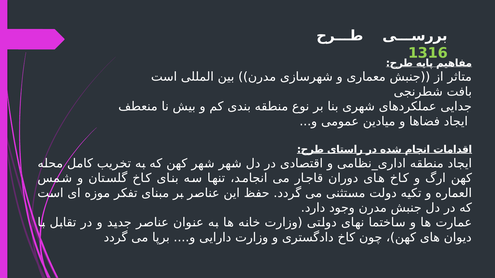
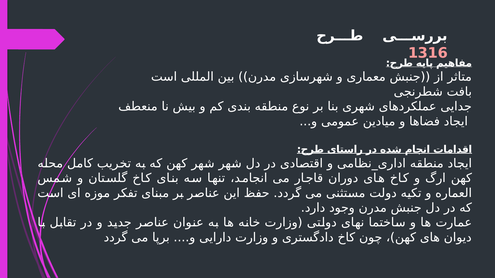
1316 colour: light green -> pink (428, 53)
